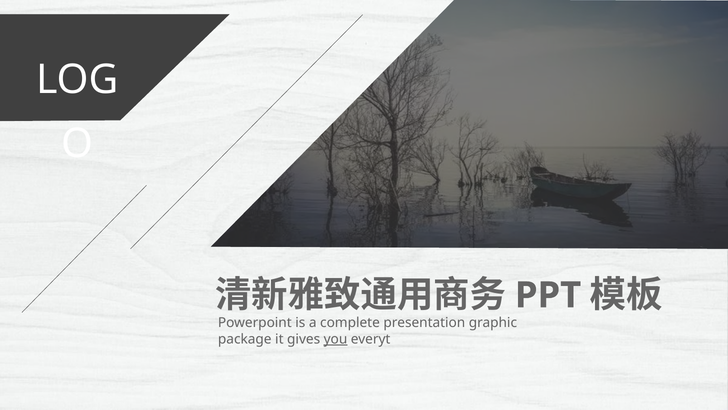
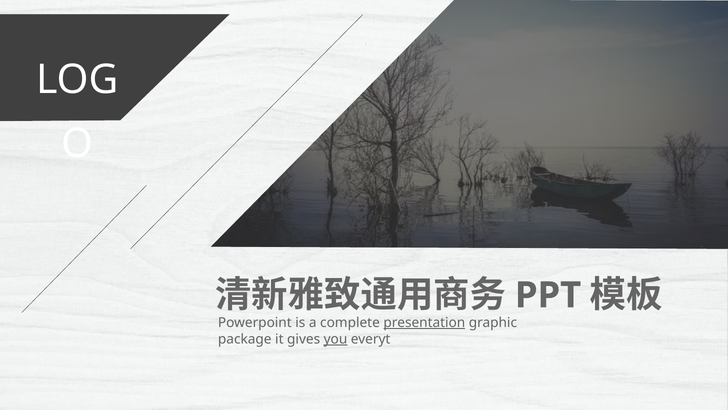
presentation underline: none -> present (424, 322)
